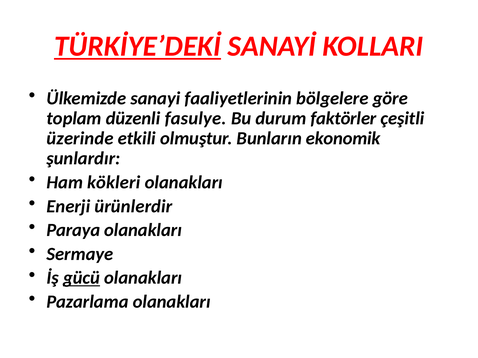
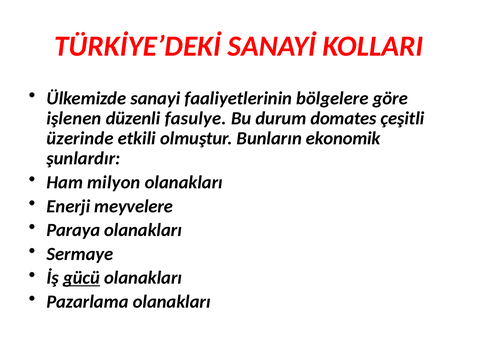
TÜRKİYE’DEKİ underline: present -> none (138, 46)
toplam: toplam -> işlenen (74, 119)
faktörler: faktörler -> domates (343, 119)
kökleri: kökleri -> milyon (114, 183)
ürünlerdir: ürünlerdir -> meyvelere (134, 207)
